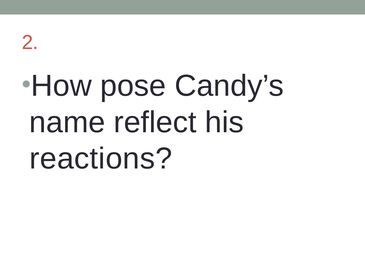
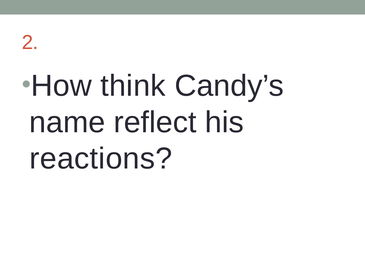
pose: pose -> think (133, 86)
